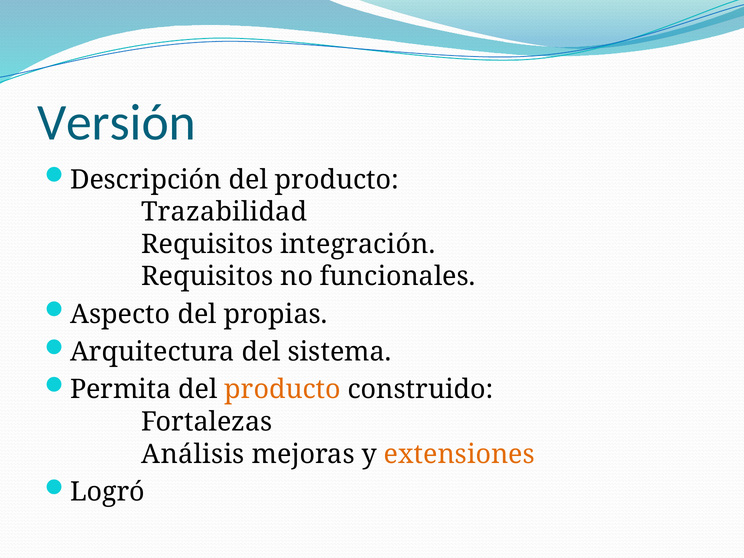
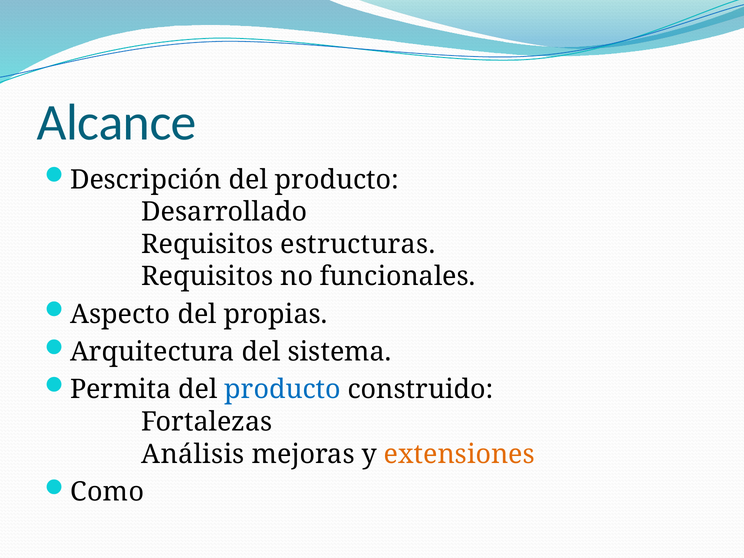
Versión: Versión -> Alcance (117, 123)
Trazabilidad: Trazabilidad -> Desarrollado (224, 212)
integración: integración -> estructuras (358, 244)
producto colour: orange -> blue (283, 390)
Logró: Logró -> Como (107, 492)
